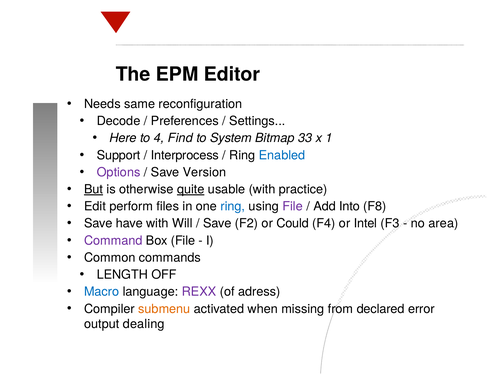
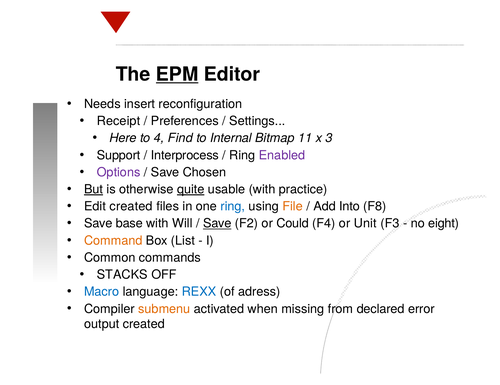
EPM underline: none -> present (177, 75)
same: same -> insert (140, 104)
Decode: Decode -> Receipt (119, 121)
System: System -> Internal (231, 138)
33: 33 -> 11 (305, 138)
1: 1 -> 3 (329, 138)
Enabled colour: blue -> purple (282, 155)
Version: Version -> Chosen (205, 172)
Edit perform: perform -> created (131, 207)
File colour: purple -> orange (293, 207)
have: have -> base (129, 224)
Save underline: none -> present (217, 224)
Intel: Intel -> Unit (365, 224)
area: area -> eight (444, 224)
Command colour: purple -> orange (113, 241)
Box File: File -> List (183, 241)
LENGTH: LENGTH -> STACKS (122, 275)
REXX colour: purple -> blue (199, 292)
output dealing: dealing -> created (144, 324)
